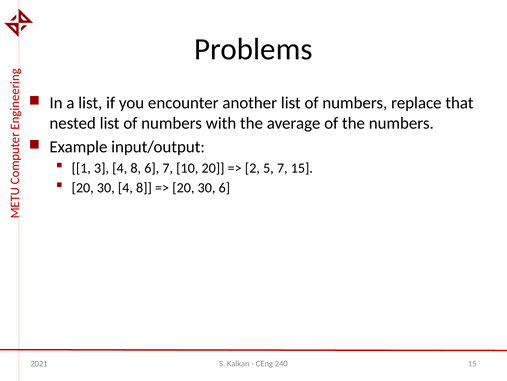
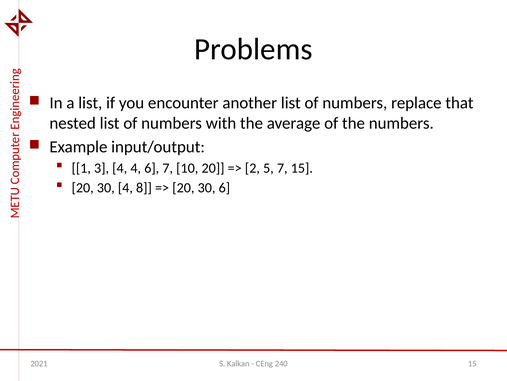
3 4 8: 8 -> 4 (136, 168)
